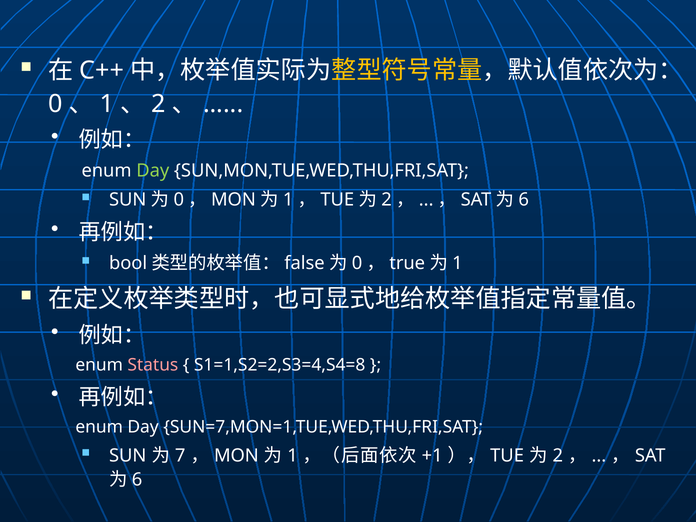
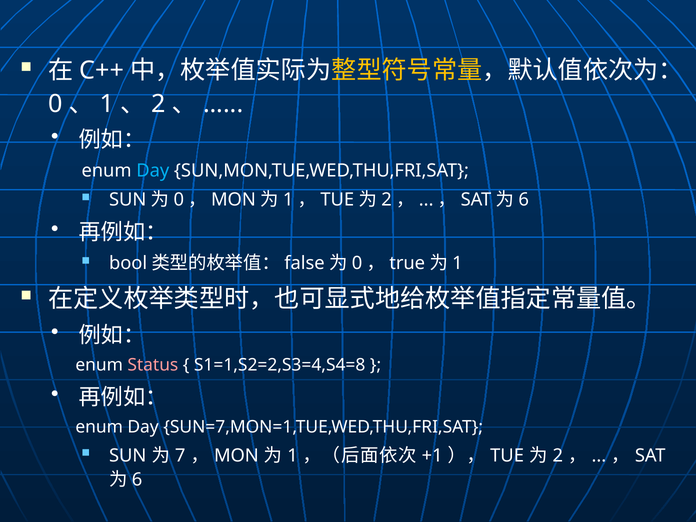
Day colour: light green -> light blue (153, 171)
